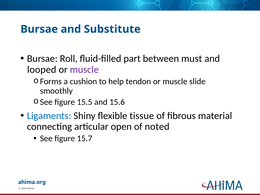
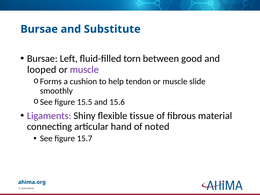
Roll: Roll -> Left (69, 59)
part: part -> torn (132, 59)
must: must -> good (192, 59)
Ligaments colour: blue -> purple (49, 116)
open: open -> hand (121, 127)
